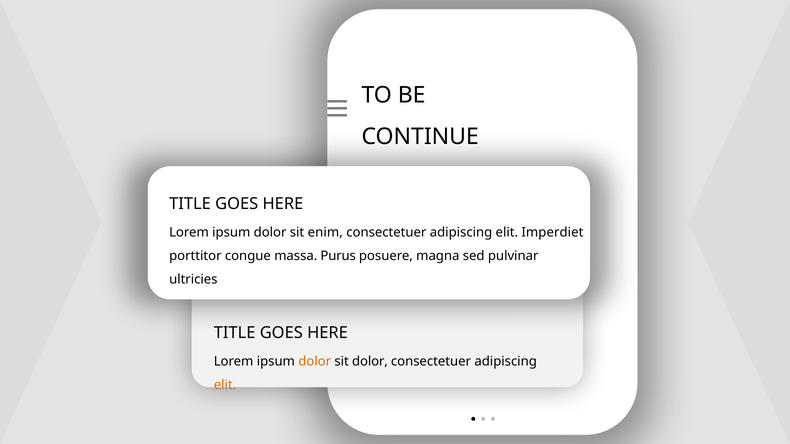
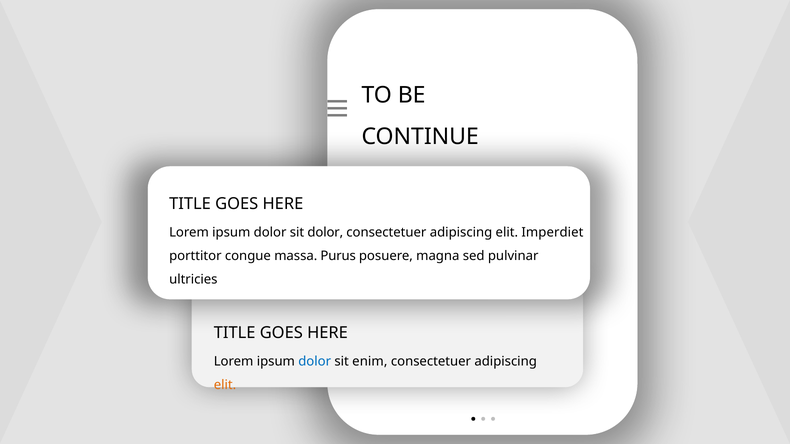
sit enim: enim -> dolor (325, 233)
dolor colour: orange -> blue (315, 361)
sit dolor: dolor -> enim (370, 361)
